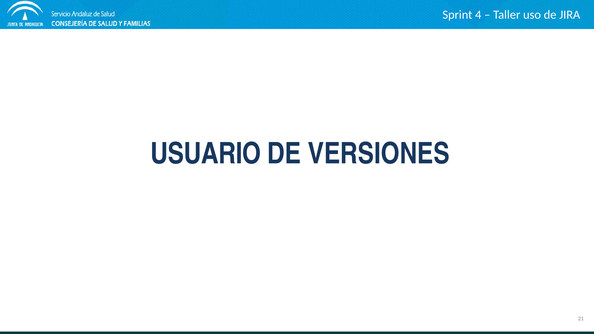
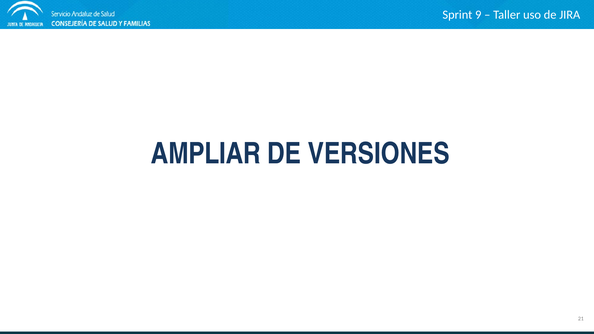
4: 4 -> 9 (478, 15)
USUARIO: USUARIO -> AMPLIAR (206, 154)
